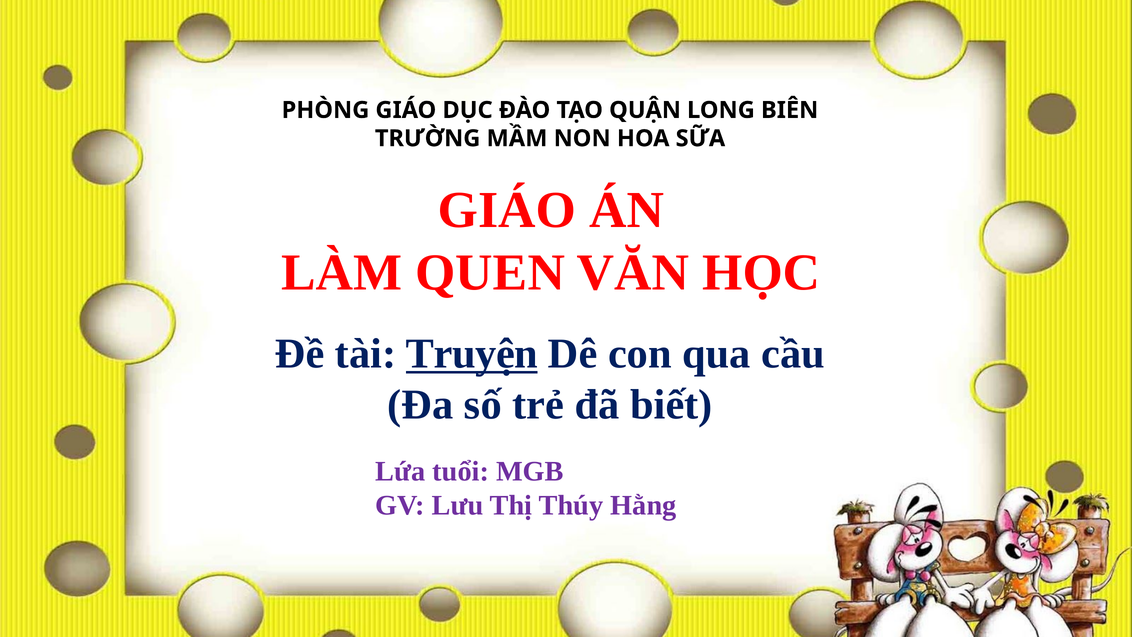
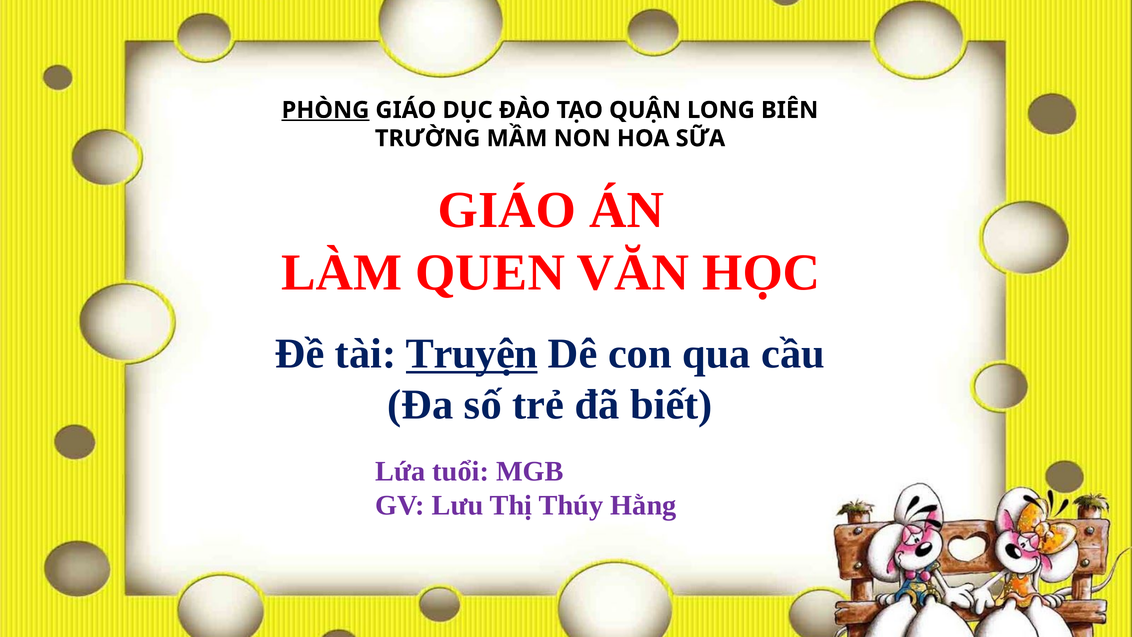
PHÒNG underline: none -> present (325, 110)
